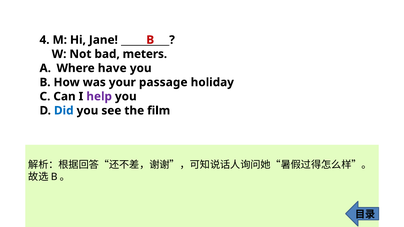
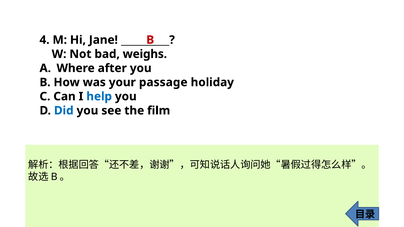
meters: meters -> weighs (145, 54)
have: have -> after (112, 68)
help colour: purple -> blue (99, 97)
